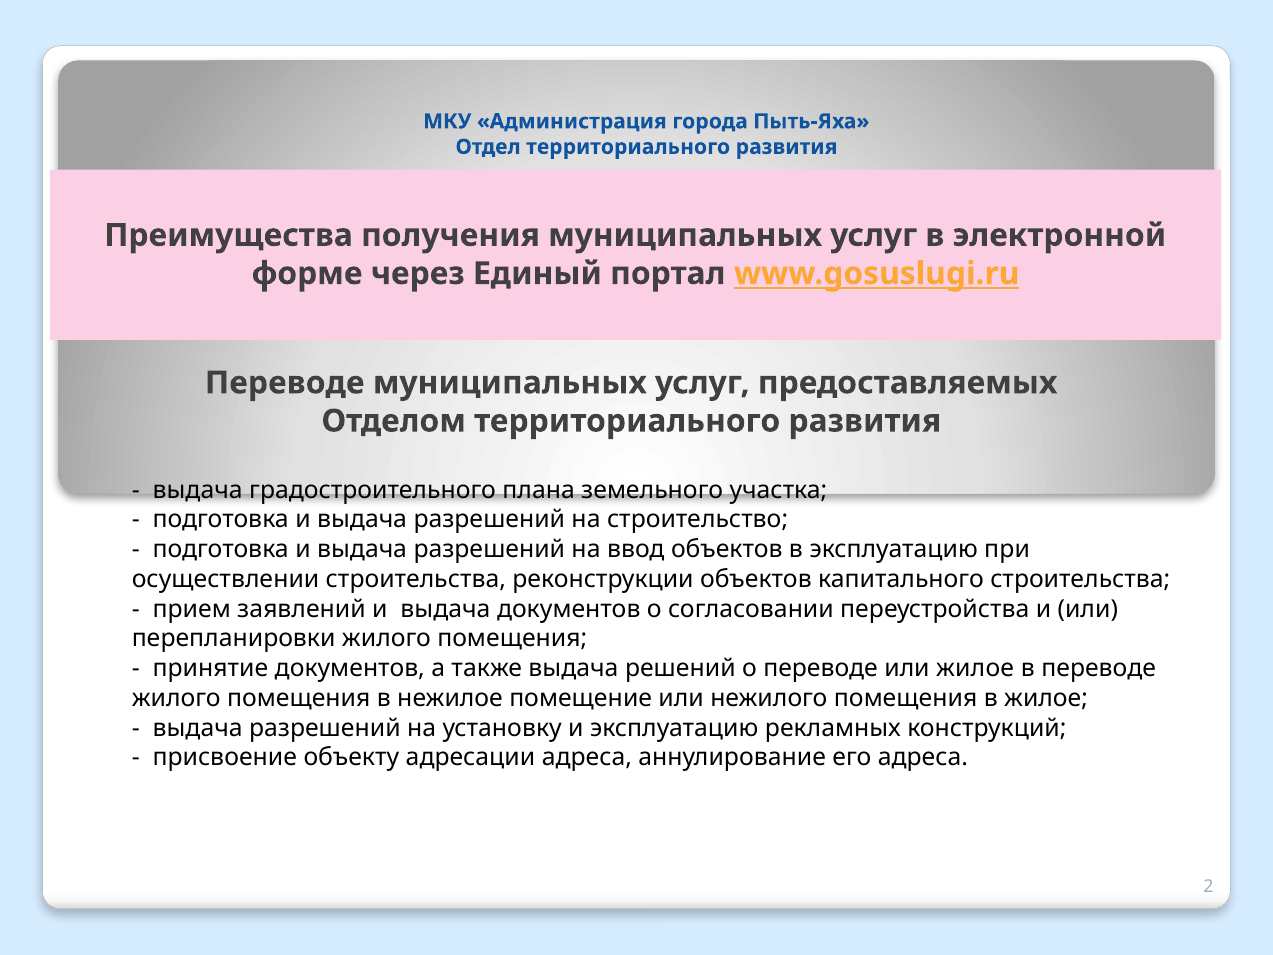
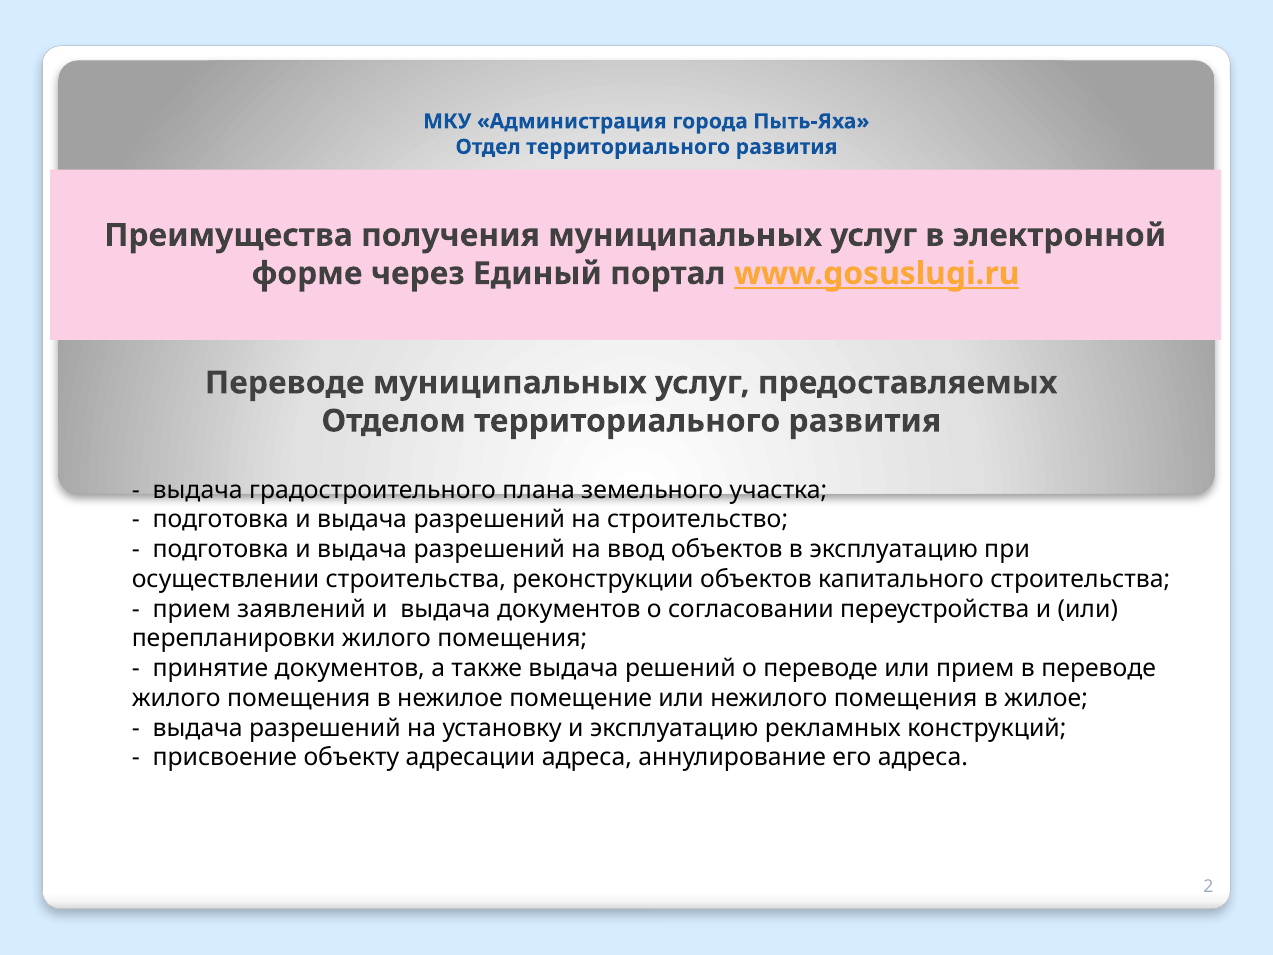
или жилое: жилое -> прием (975, 668)
